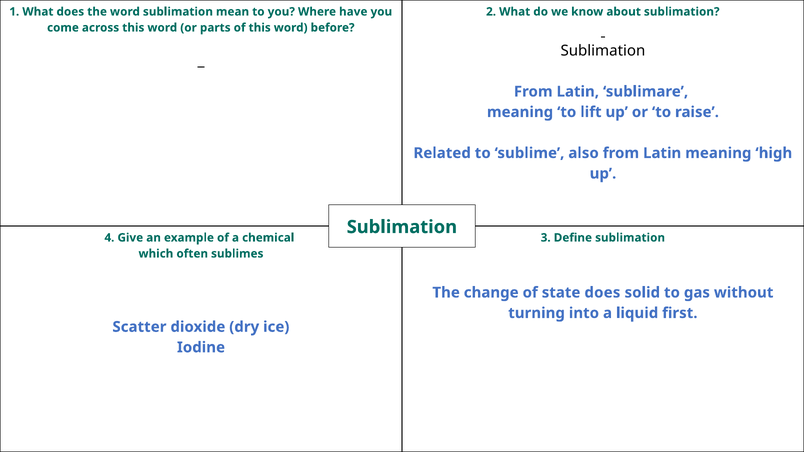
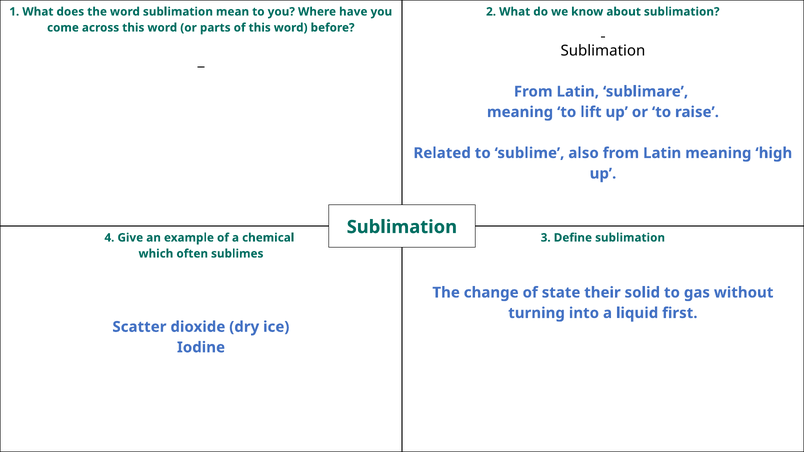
state does: does -> their (602, 293)
